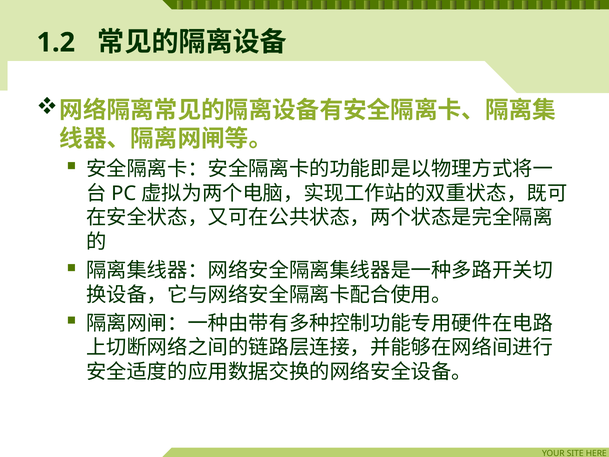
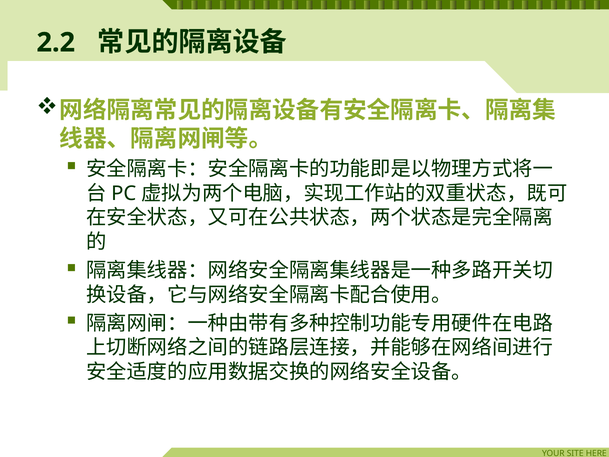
1.2: 1.2 -> 2.2 (56, 42)
